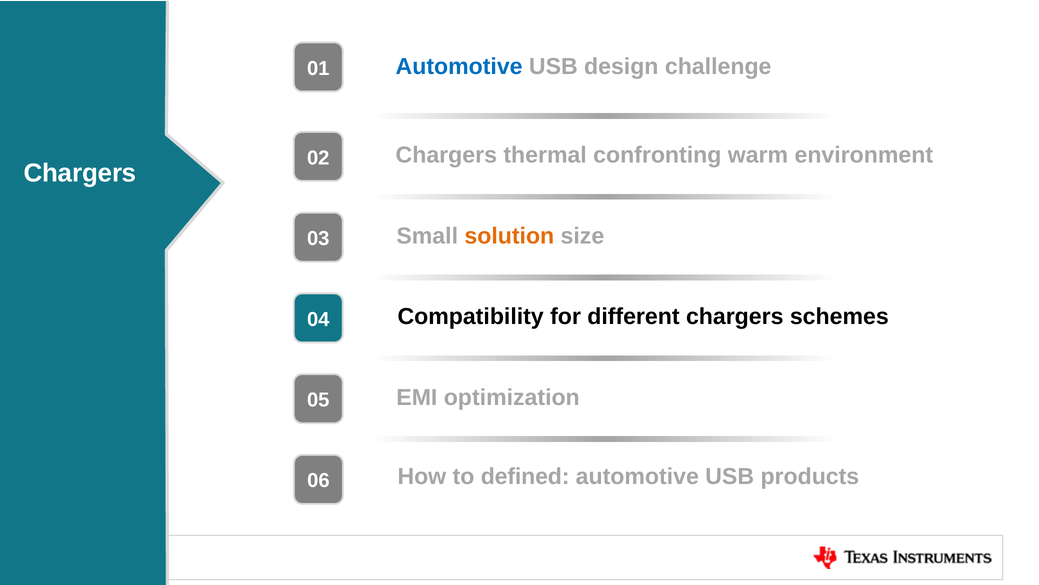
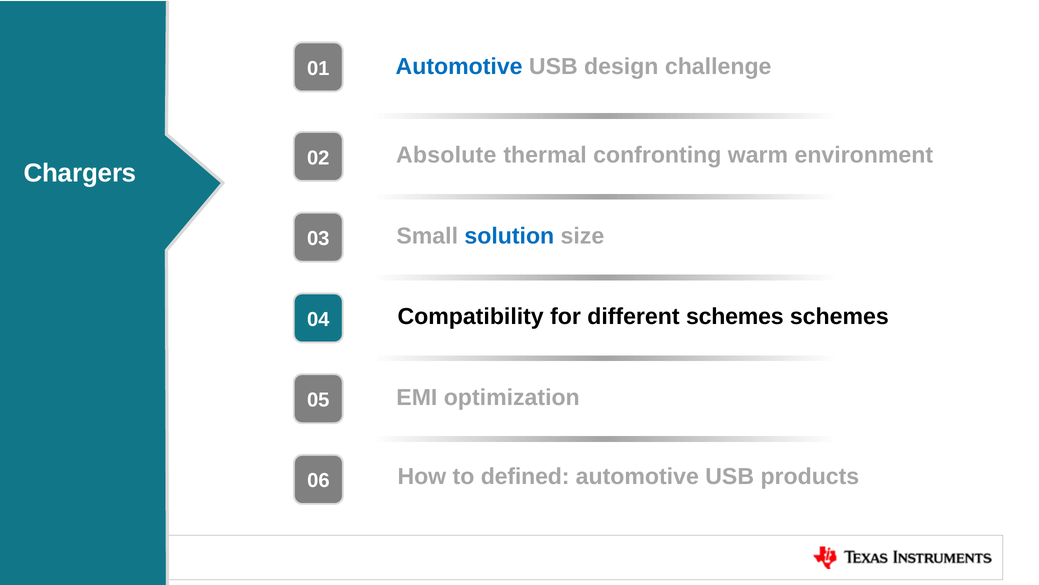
Chargers: Chargers -> Absolute (446, 155)
solution colour: orange -> blue (509, 236)
different chargers: chargers -> schemes (735, 316)
